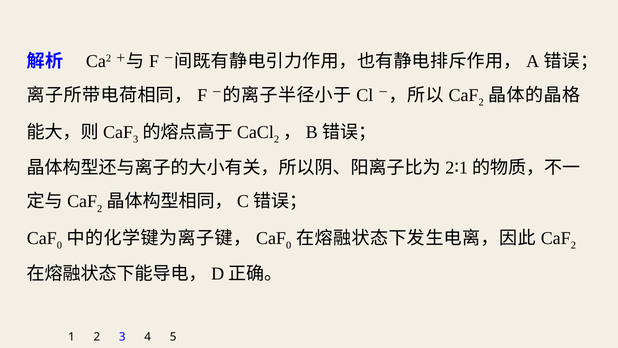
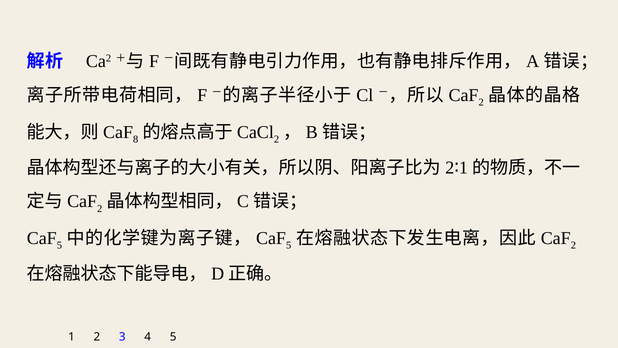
3: 3 -> 8 (136, 139)
0: 0 -> 5 (59, 245)
0: 0 -> 5 (289, 245)
